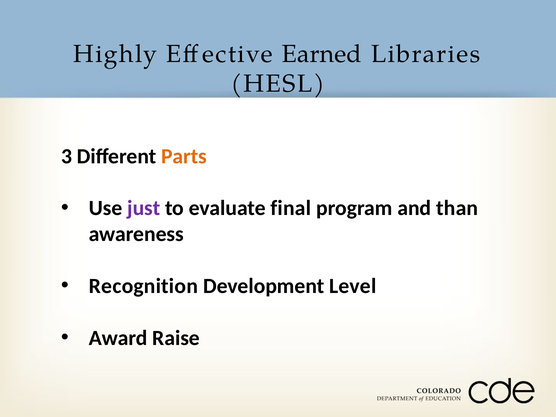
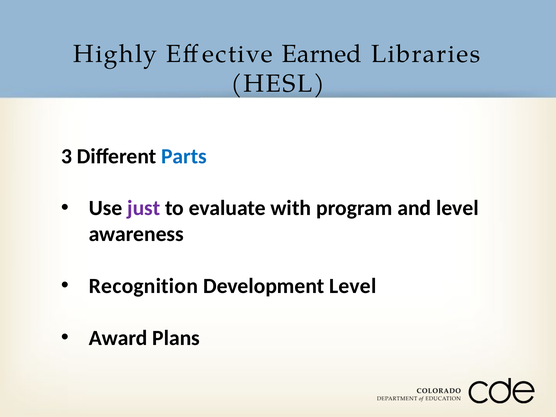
Parts colour: orange -> blue (184, 156)
final: final -> with (291, 208)
and than: than -> level (457, 208)
Raise: Raise -> Plans (176, 338)
